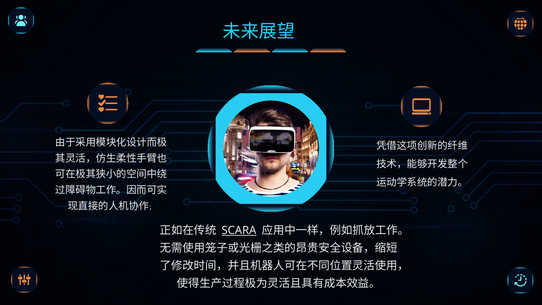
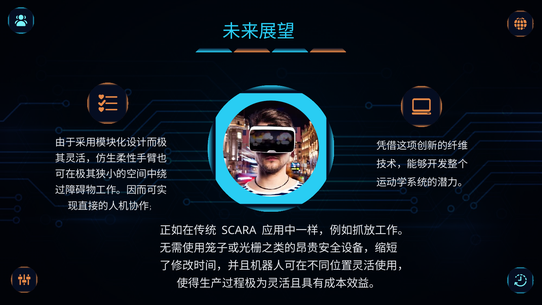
SCARA underline: present -> none (239, 231)
